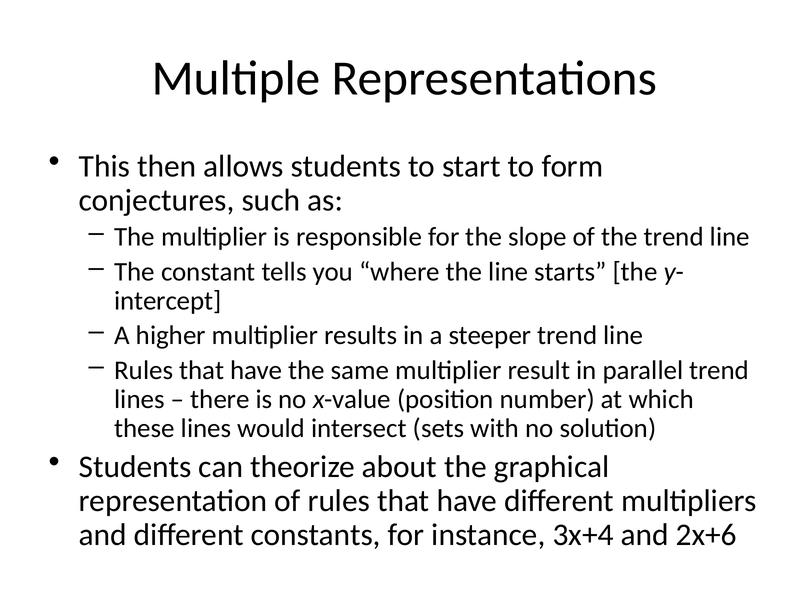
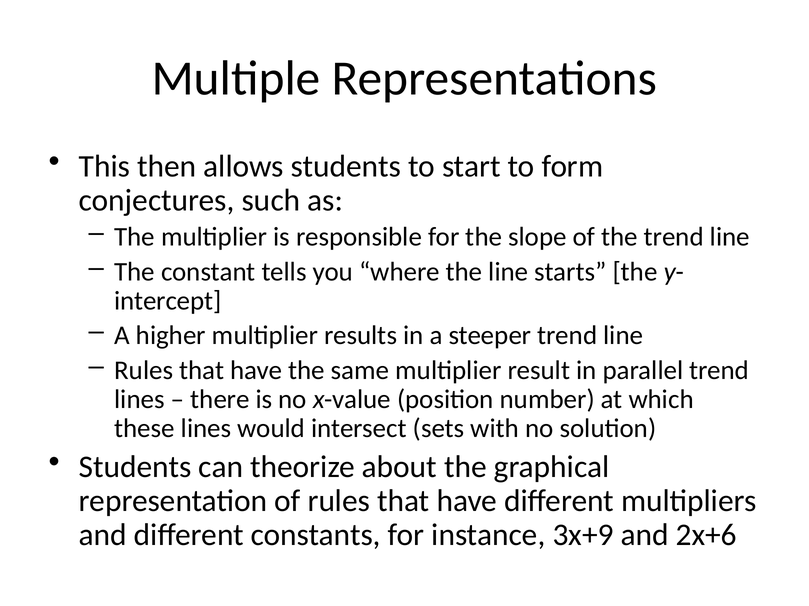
3x+4: 3x+4 -> 3x+9 (583, 536)
